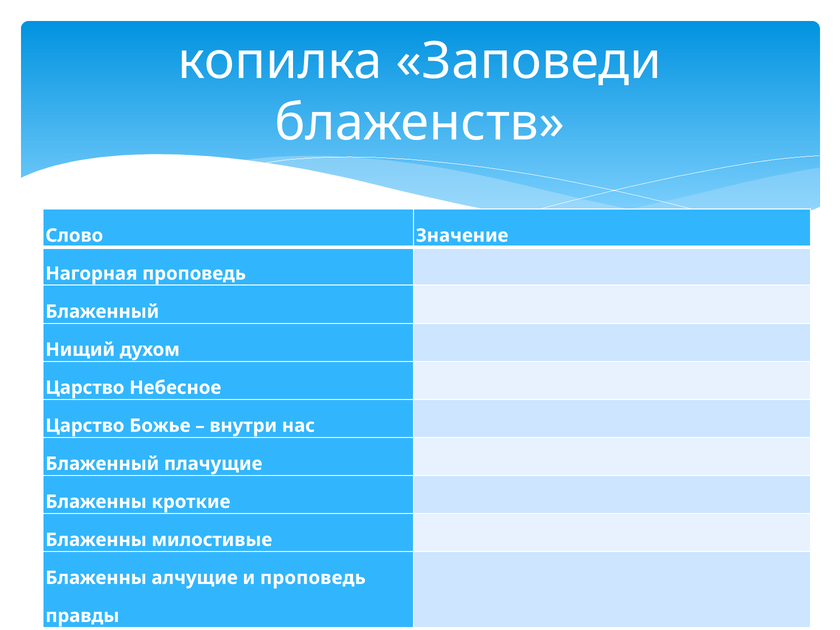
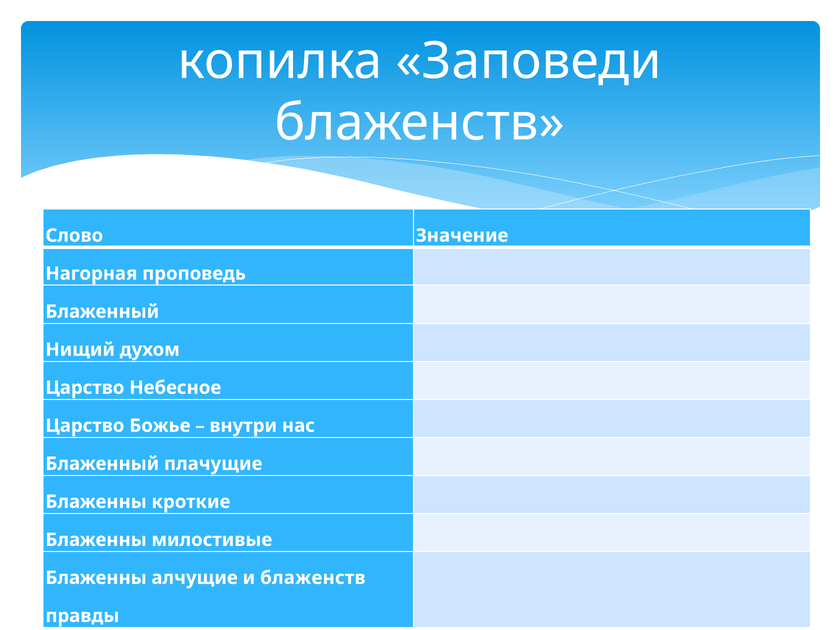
и проповедь: проповедь -> блаженств (313, 578)
